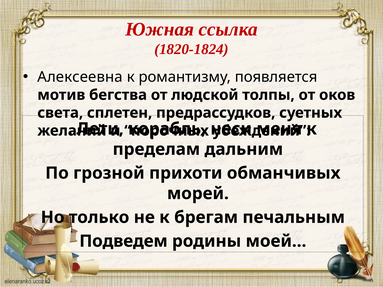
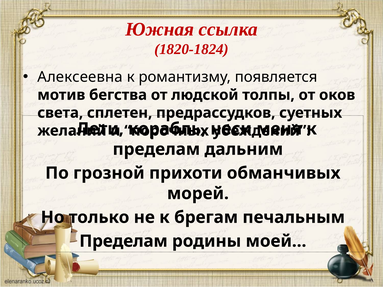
Подведем: Подведем -> Пределам (124, 241)
